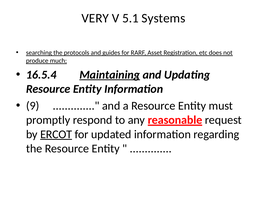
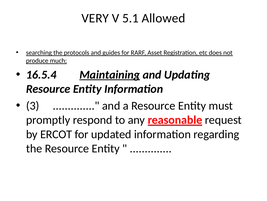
Systems: Systems -> Allowed (163, 18)
9: 9 -> 3 (33, 105)
ERCOT underline: present -> none (56, 134)
